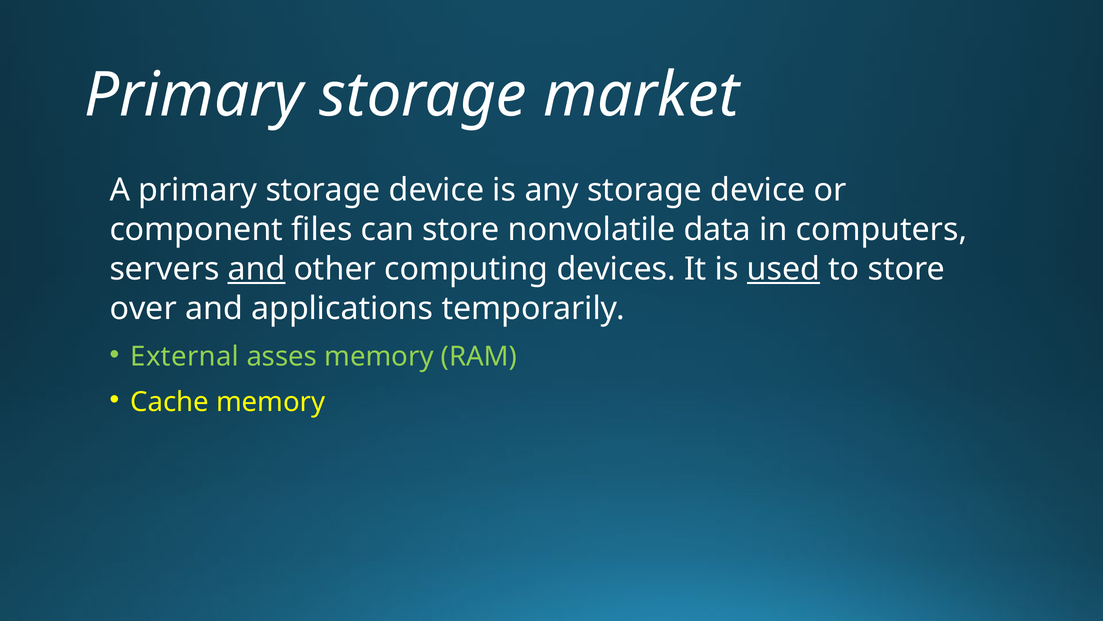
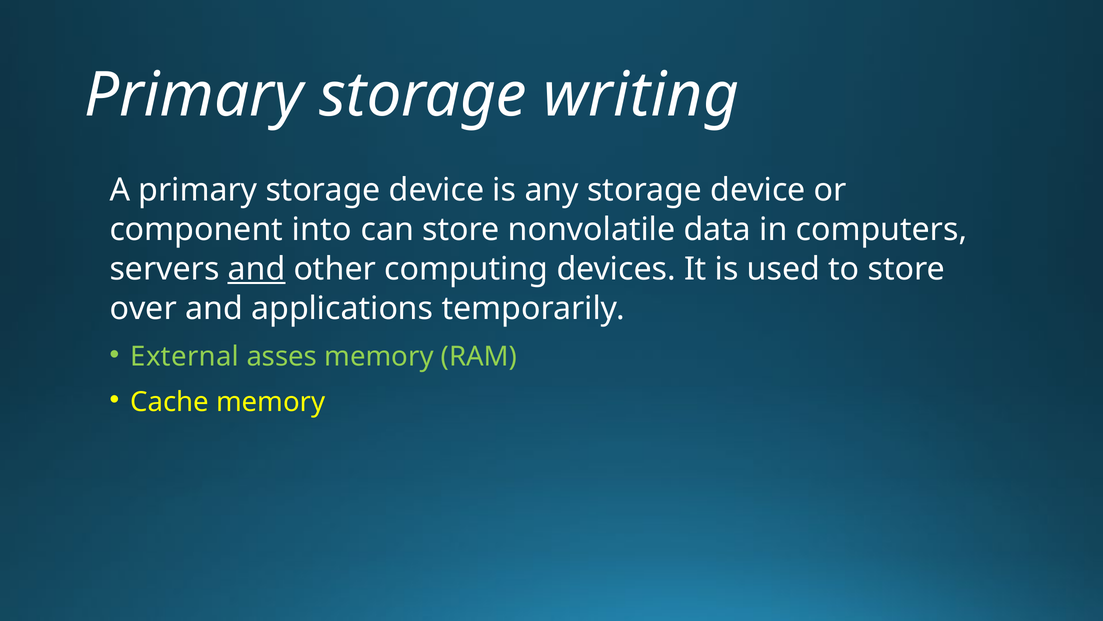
market: market -> writing (641, 95)
files: files -> into (322, 229)
used underline: present -> none (783, 269)
